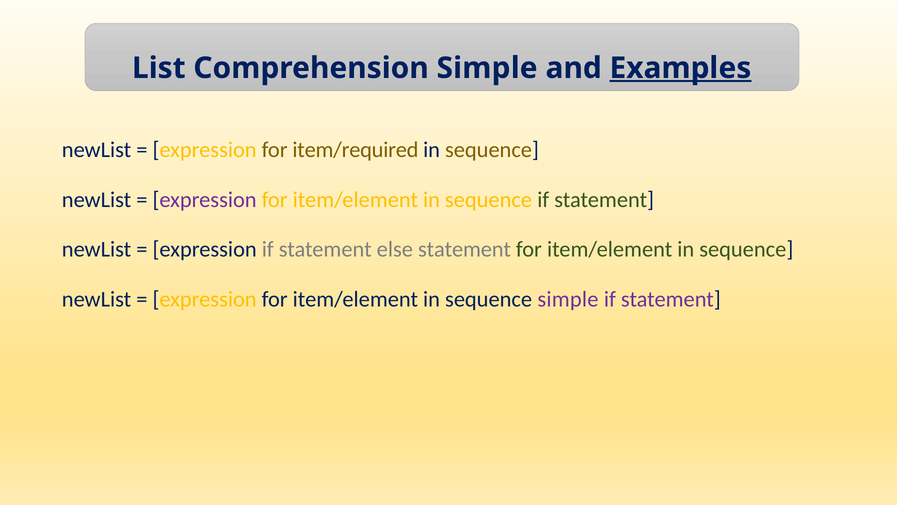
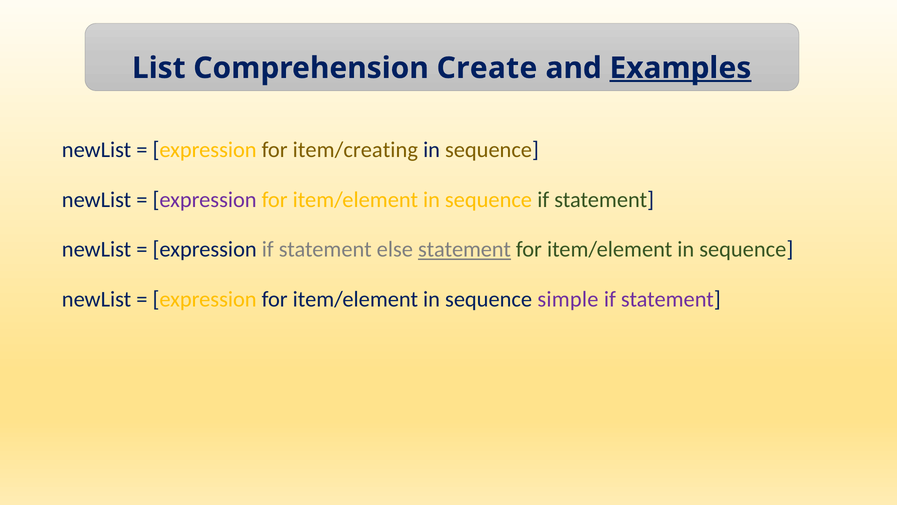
Comprehension Simple: Simple -> Create (487, 68)
item/required: item/required -> item/creating (355, 150)
statement underline: none -> present (464, 249)
